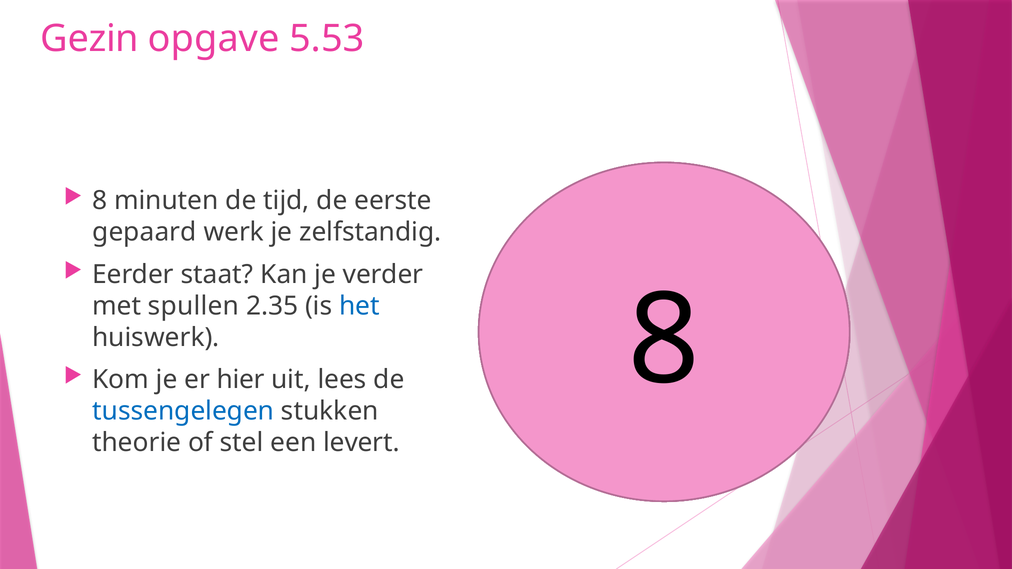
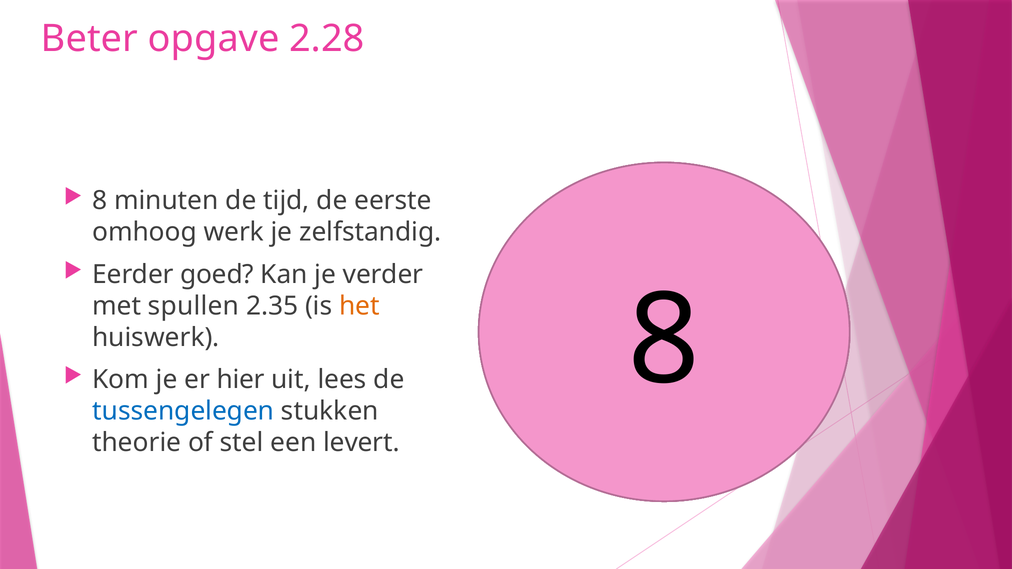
Gezin: Gezin -> Beter (89, 39)
5.53: 5.53 -> 2.28 (327, 39)
gepaard: gepaard -> omhoog (145, 232)
staat: staat -> goed (217, 274)
het colour: blue -> orange (359, 306)
